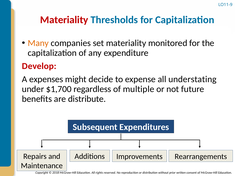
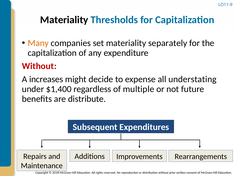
Materiality colour: red -> black (64, 20)
monitored: monitored -> separately (168, 43)
Develop: Develop -> Without (39, 66)
expenses: expenses -> increases (46, 79)
$1,700: $1,700 -> $1,400 (59, 89)
